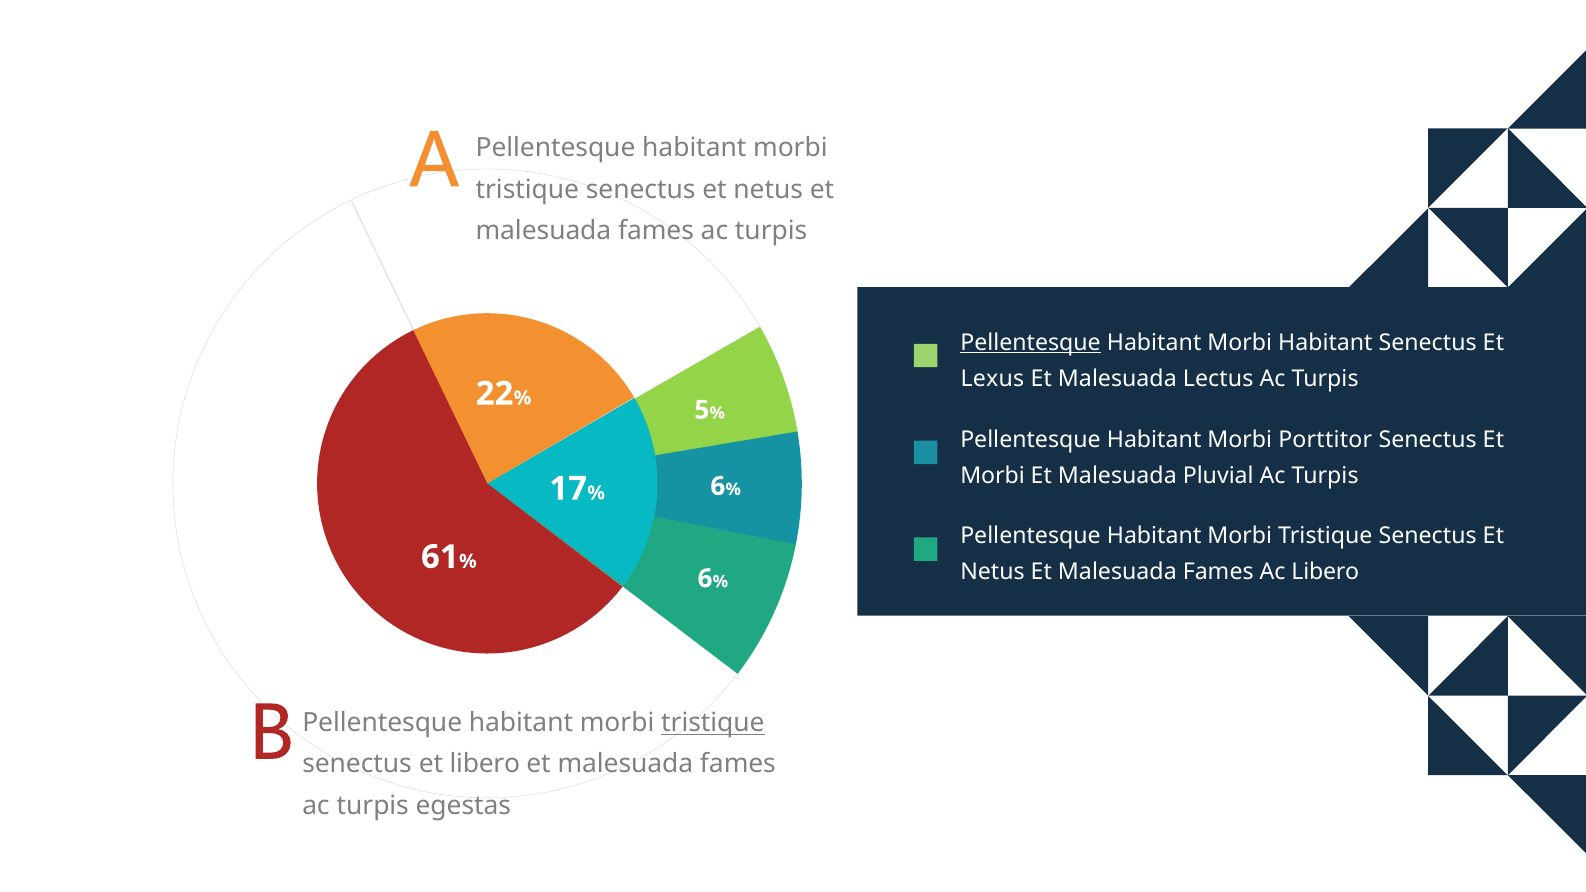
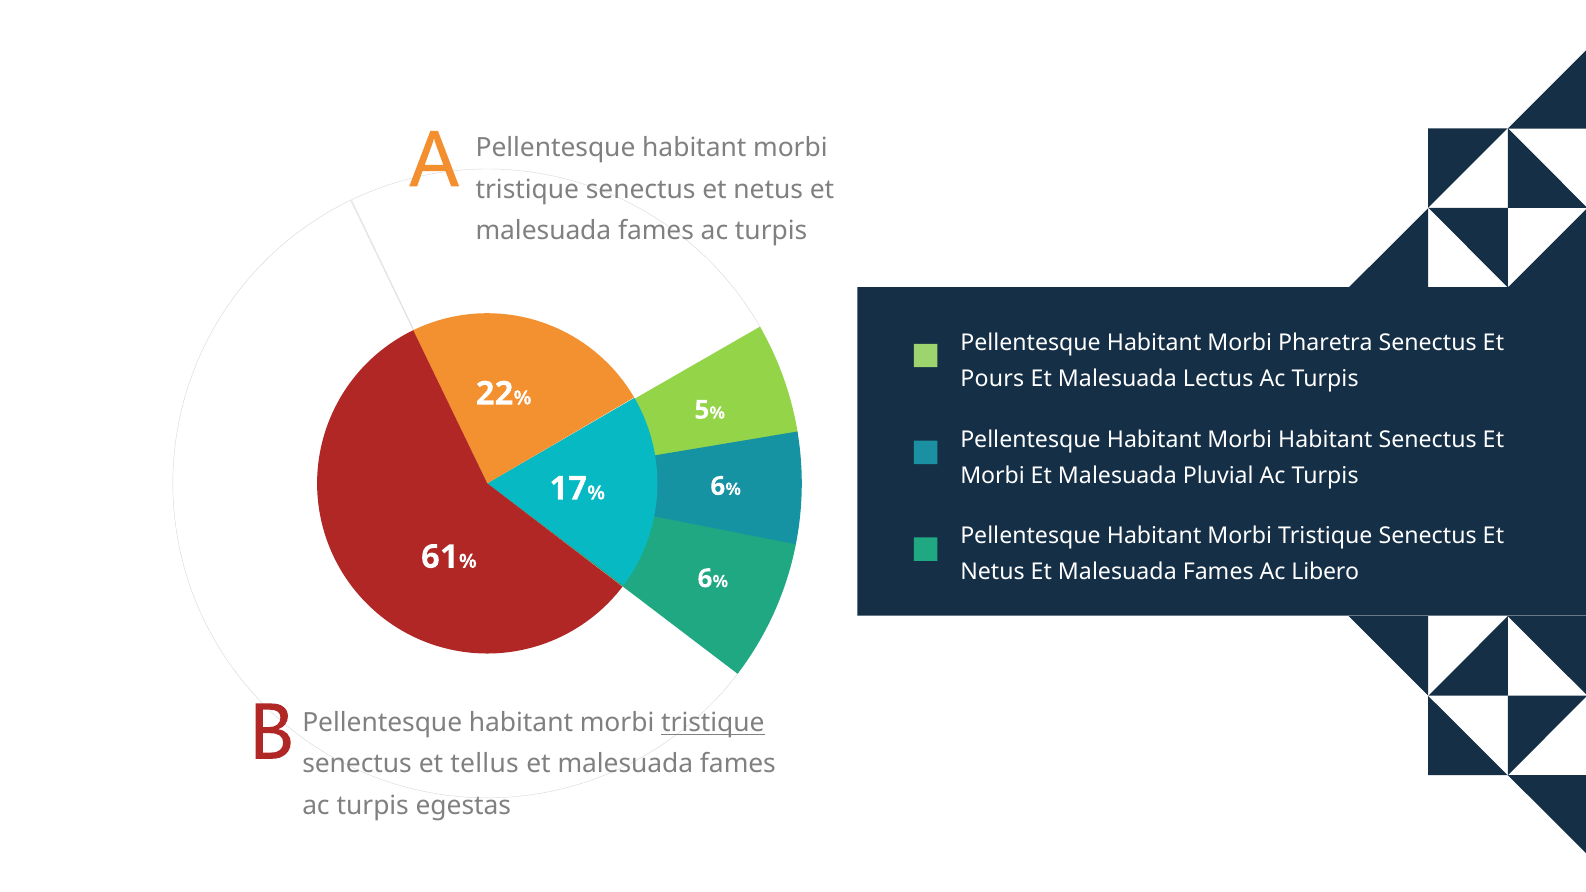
Pellentesque underline: present -> none (1031, 343)
Morbi Habitant: Habitant -> Pharetra (1325, 343)
Lexus: Lexus -> Pours (992, 379)
Morbi Porttitor: Porttitor -> Habitant (1325, 440)
et libero: libero -> tellus (485, 764)
